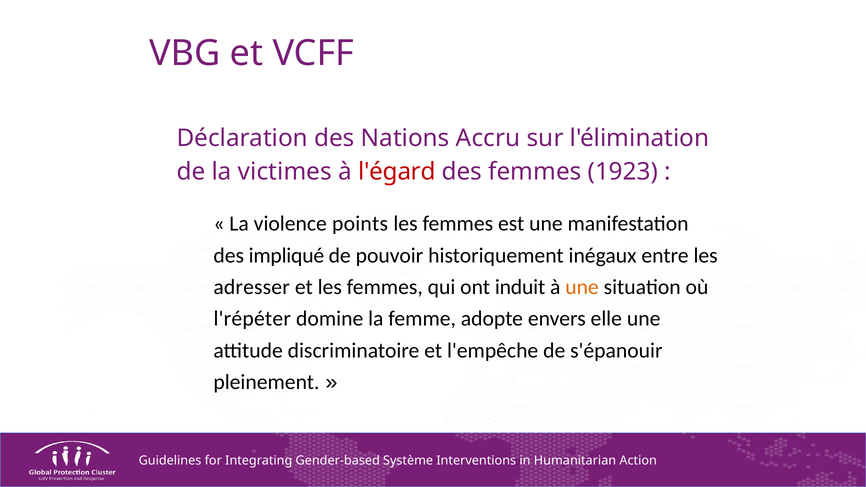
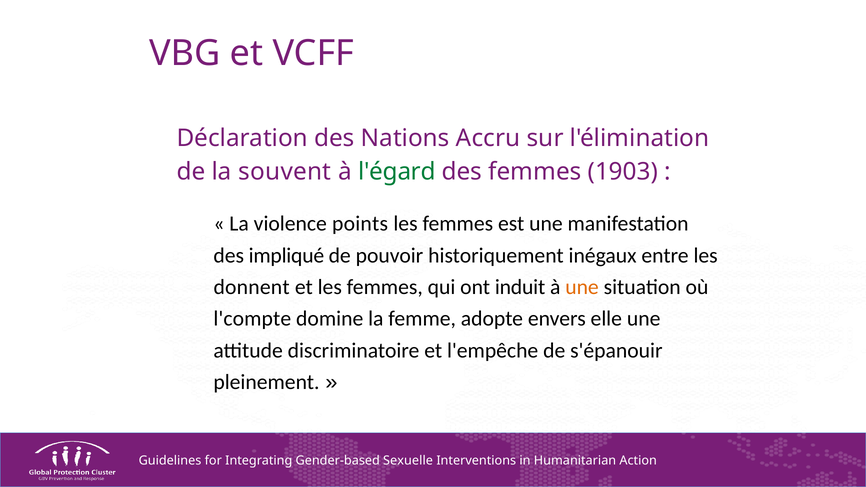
victimes: victimes -> souvent (285, 172)
l'égard colour: red -> green (397, 172)
1923: 1923 -> 1903 (623, 172)
adresser: adresser -> donnent (252, 287)
l'répéter: l'répéter -> l'compte (252, 319)
Système: Système -> Sexuelle (408, 461)
